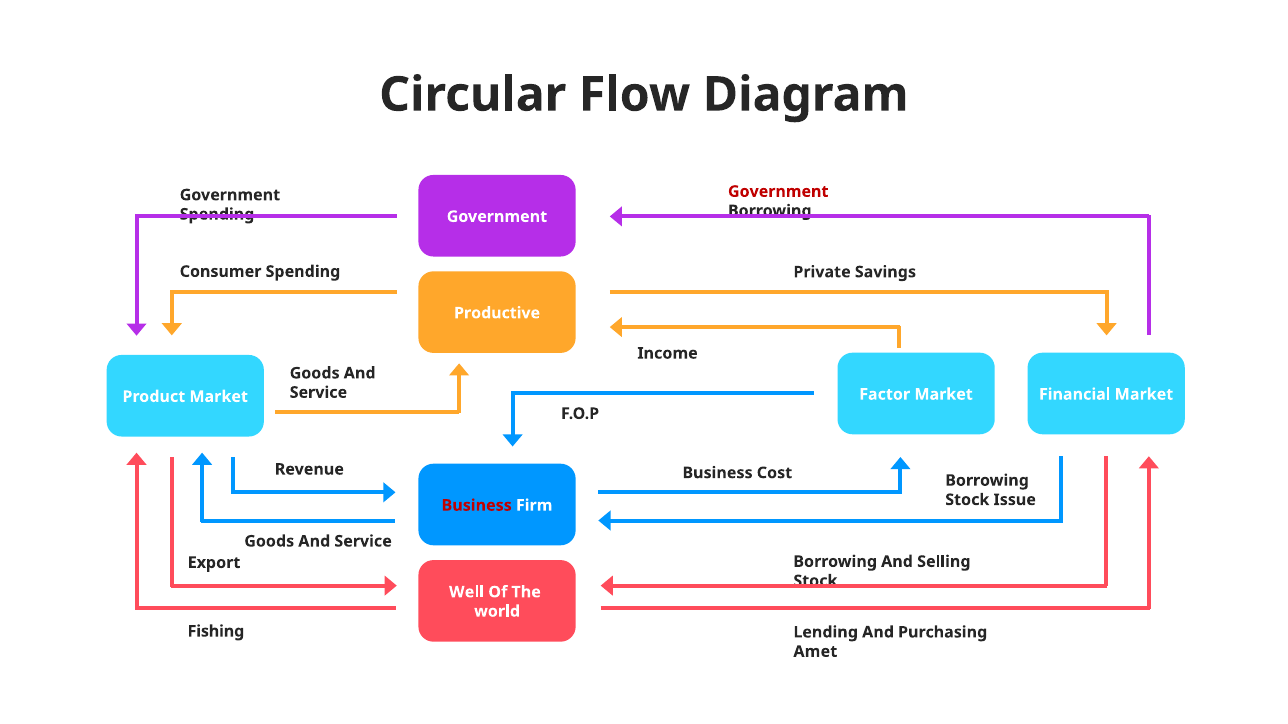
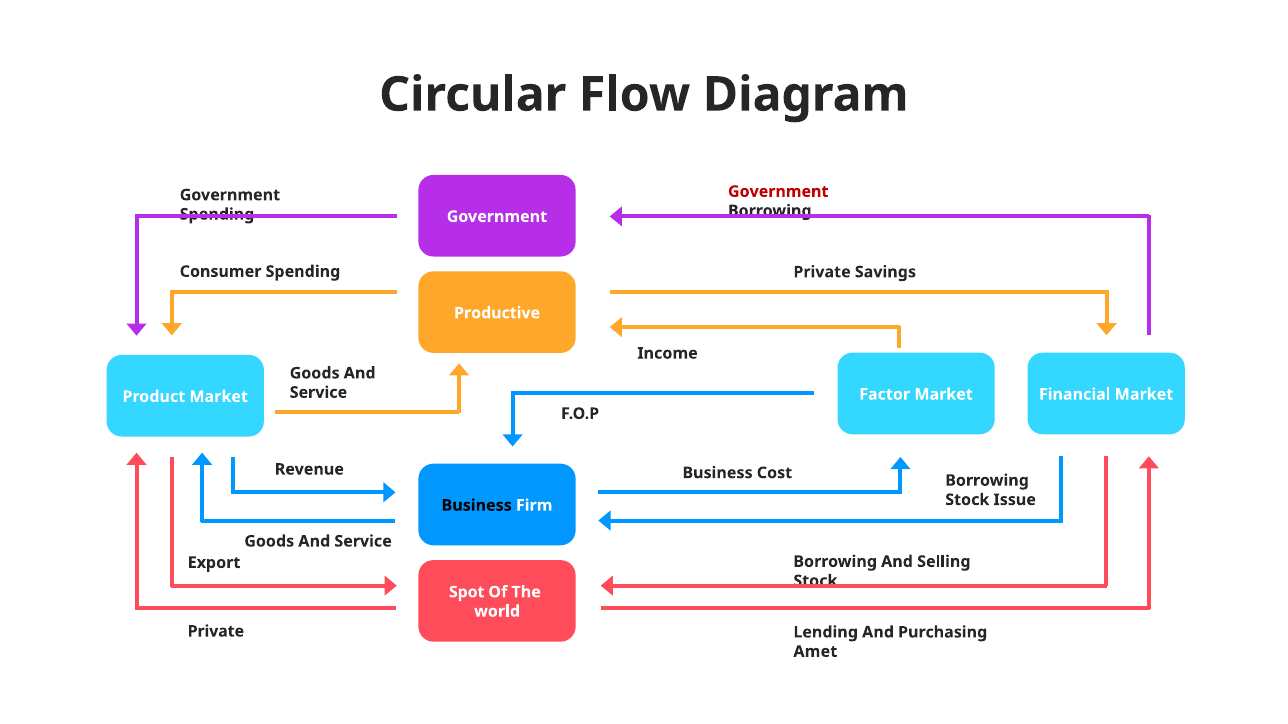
Business colour: red -> black (477, 506)
Well: Well -> Spot (467, 592)
Fishing: Fishing -> Private (216, 632)
